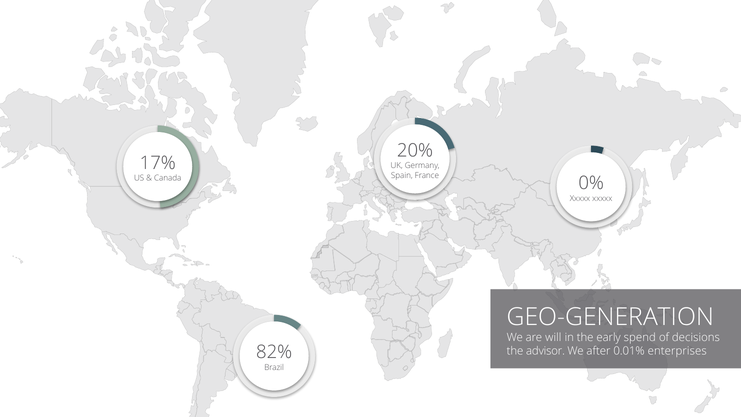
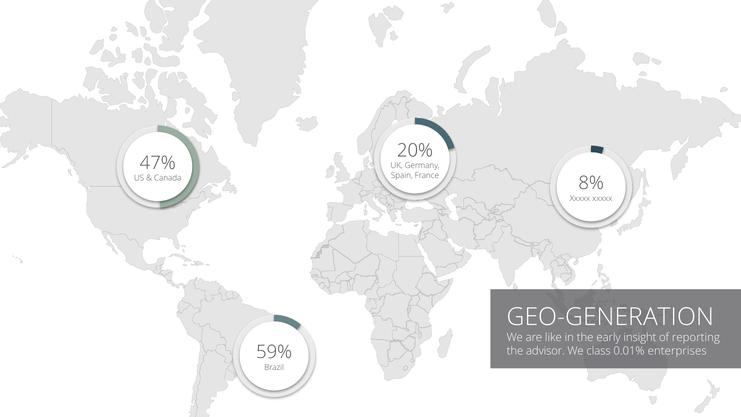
17%: 17% -> 47% (158, 163)
0%: 0% -> 8% (591, 183)
will: will -> like (553, 337)
spend: spend -> insight (640, 337)
decisions: decisions -> reporting (696, 337)
82%: 82% -> 59% (274, 352)
after: after -> class (599, 351)
